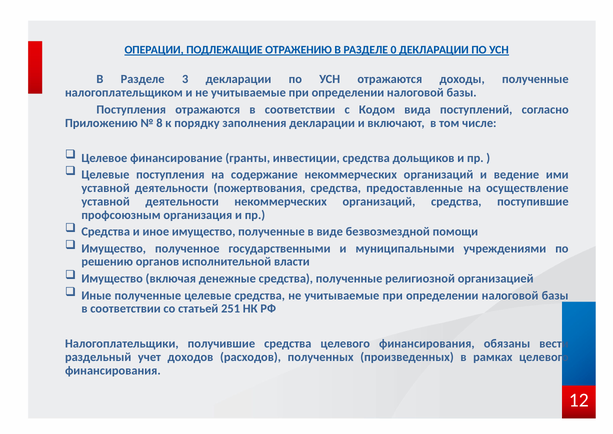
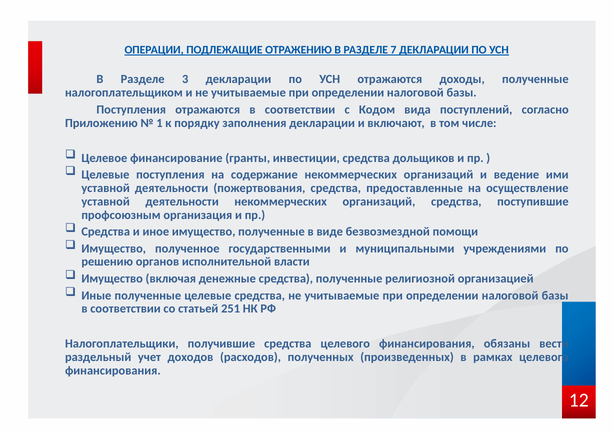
0: 0 -> 7 (394, 50)
8: 8 -> 1 (159, 123)
